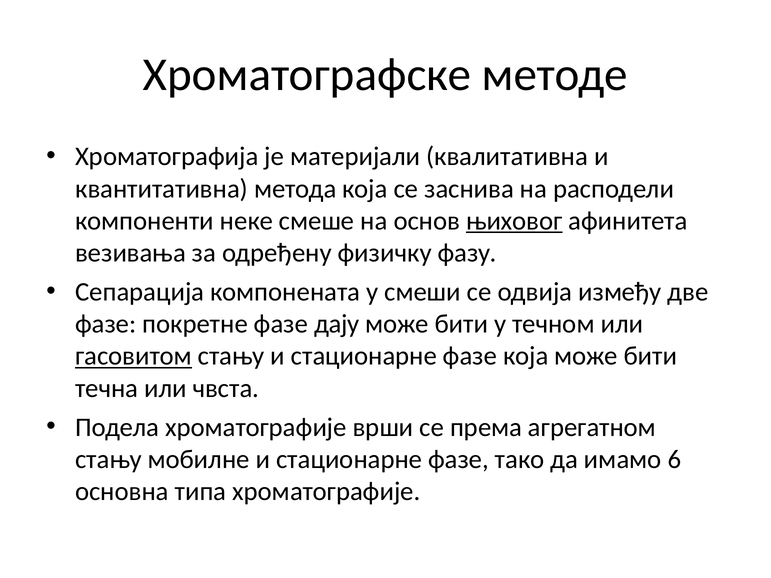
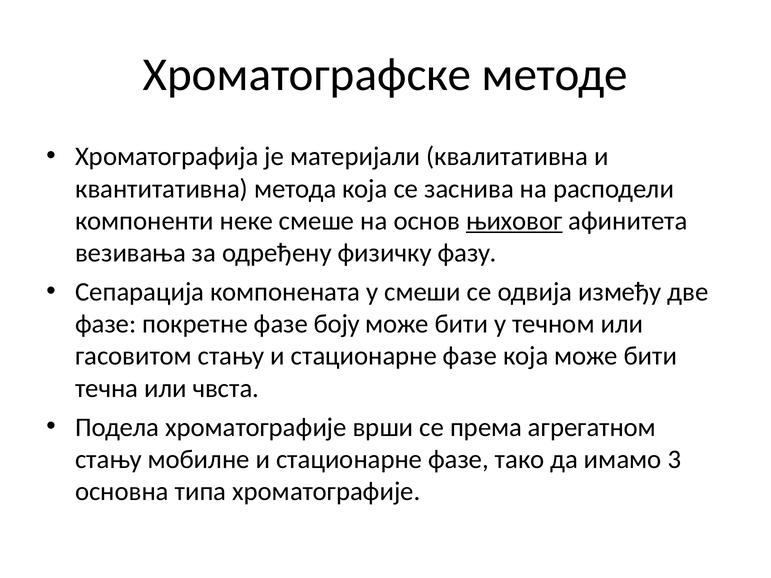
дају: дају -> боју (337, 324)
гасовитом underline: present -> none (134, 356)
6: 6 -> 3 (674, 459)
